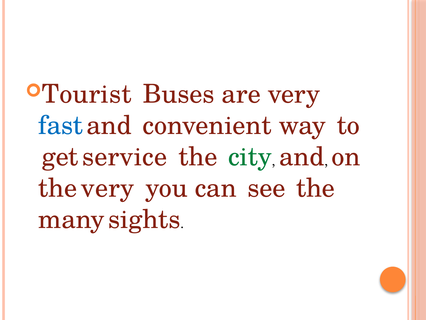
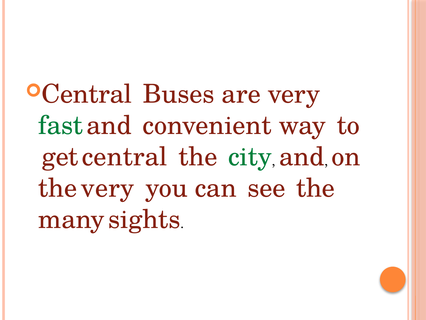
Tourist: Tourist -> Central (87, 94)
fast colour: blue -> green (61, 125)
get service: service -> central (125, 157)
